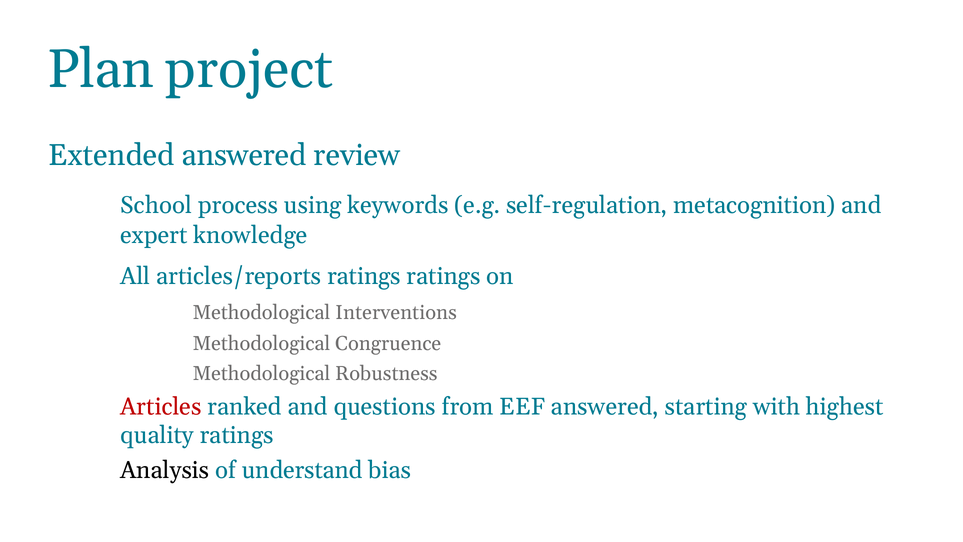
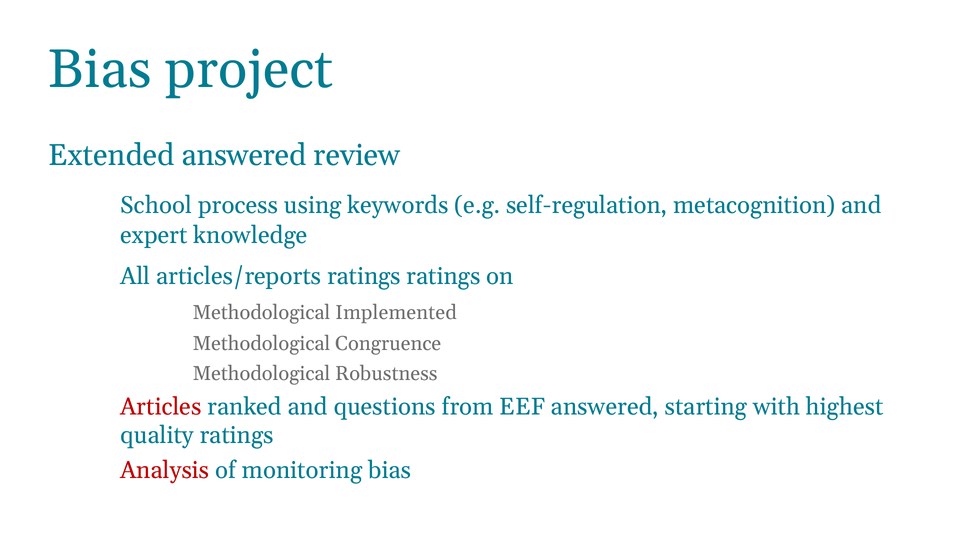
Plan: Plan -> Bias (100, 69)
Interventions: Interventions -> Implemented (396, 312)
Analysis colour: black -> red (165, 470)
understand: understand -> monitoring (302, 470)
